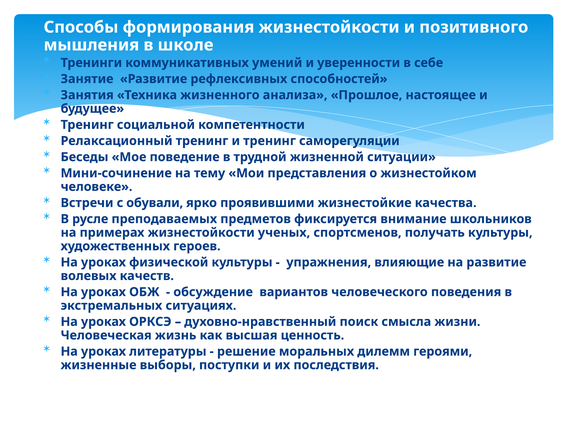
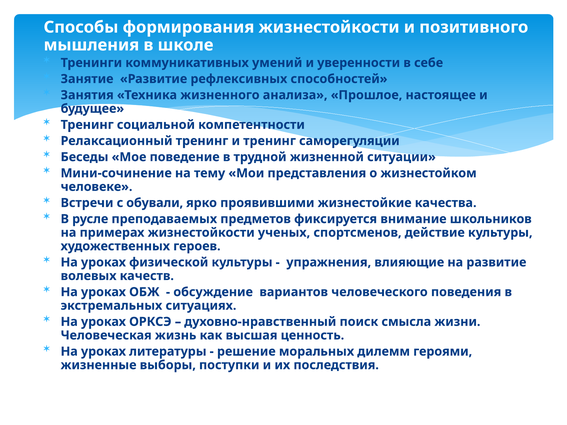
получать: получать -> действие (435, 233)
